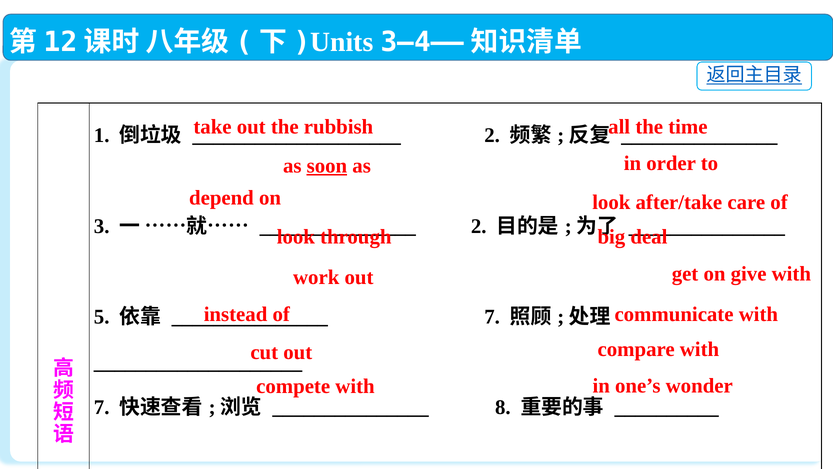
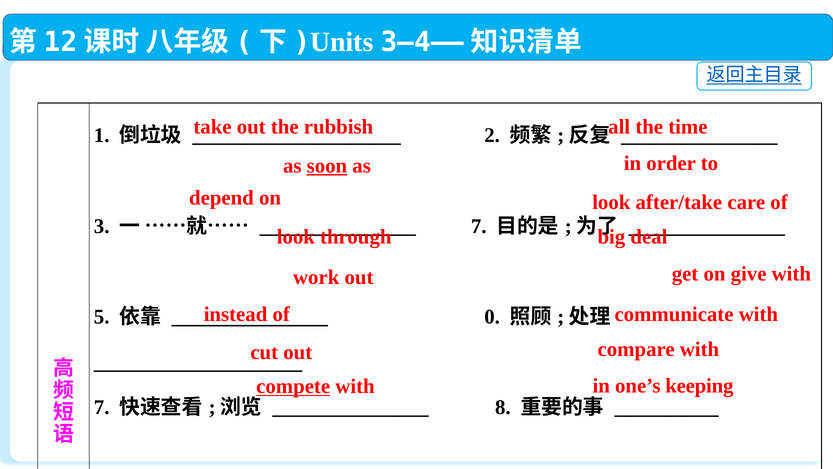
2: 2 -> 7 (479, 226)
7: 7 -> 0 (492, 317)
compete underline: none -> present (293, 386)
wonder: wonder -> keeping (699, 386)
